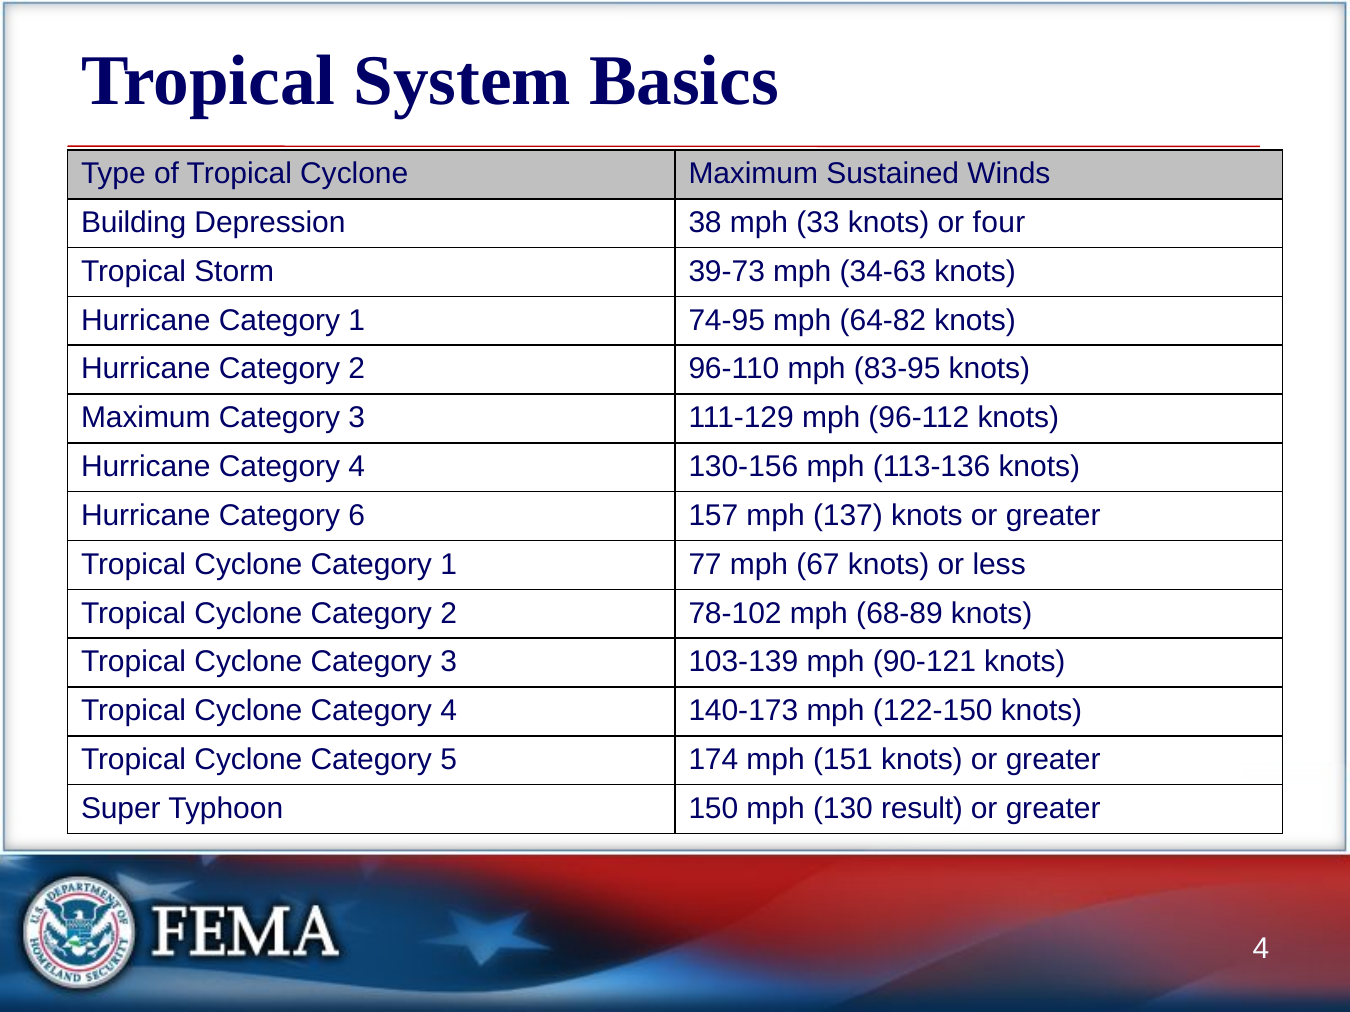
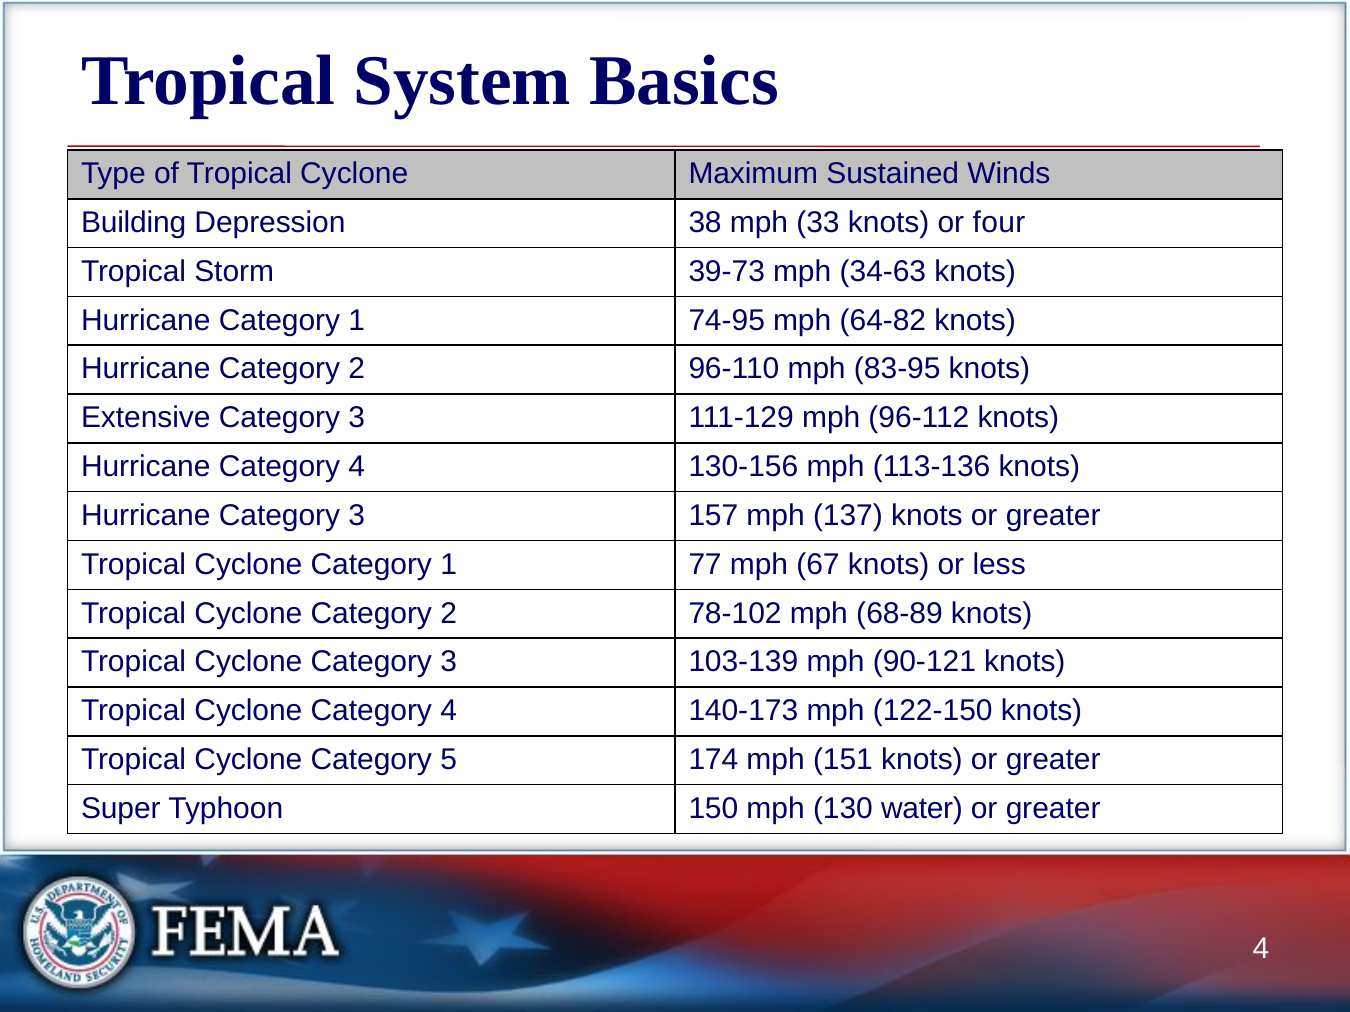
Maximum: Maximum -> Extensive (146, 418)
Hurricane Category 6: 6 -> 3 (357, 516)
result: result -> water (922, 809)
